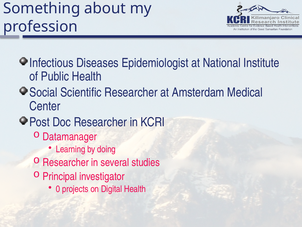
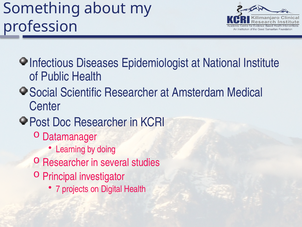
0: 0 -> 7 (58, 189)
